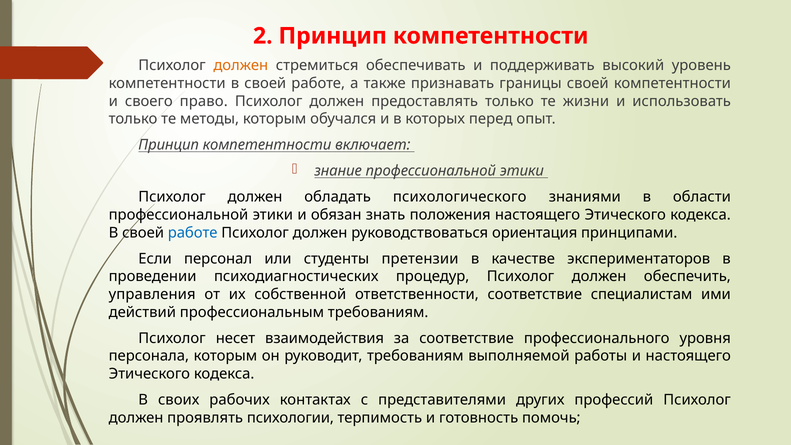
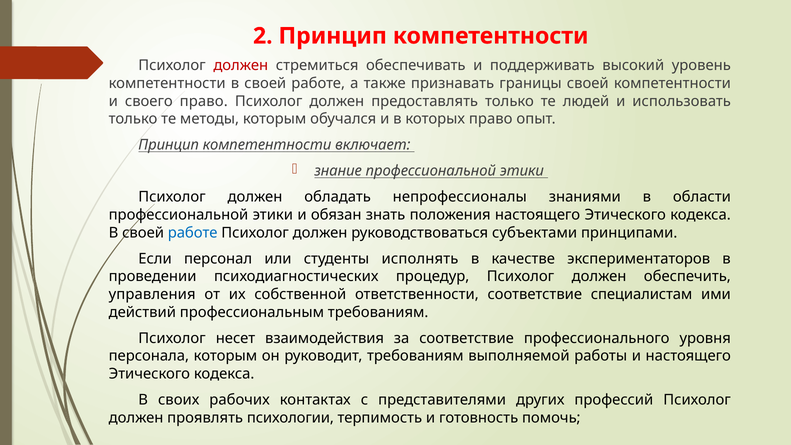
должен colour: orange -> red (241, 66)
жизни: жизни -> людей (586, 101)
которых перед: перед -> право (491, 119)
психологического: психологического -> непрофессионалы (460, 197)
ориентация: ориентация -> субъектами (535, 233)
претензии: претензии -> исполнять (420, 259)
